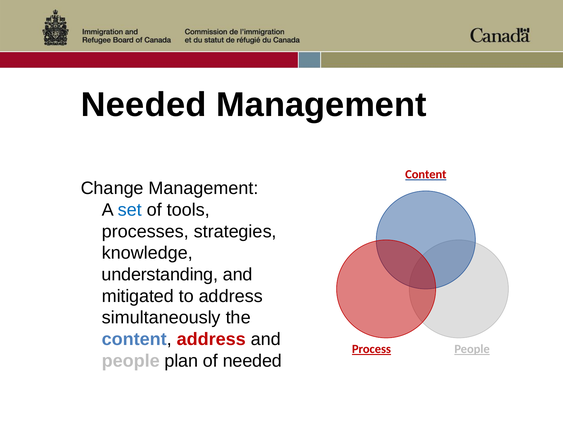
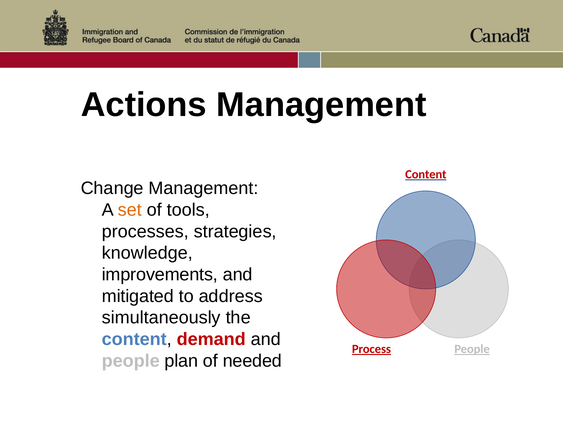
Needed: Needed -> Actions (144, 105)
set colour: blue -> orange (130, 210)
understanding: understanding -> improvements (160, 275)
content address: address -> demand (211, 339)
